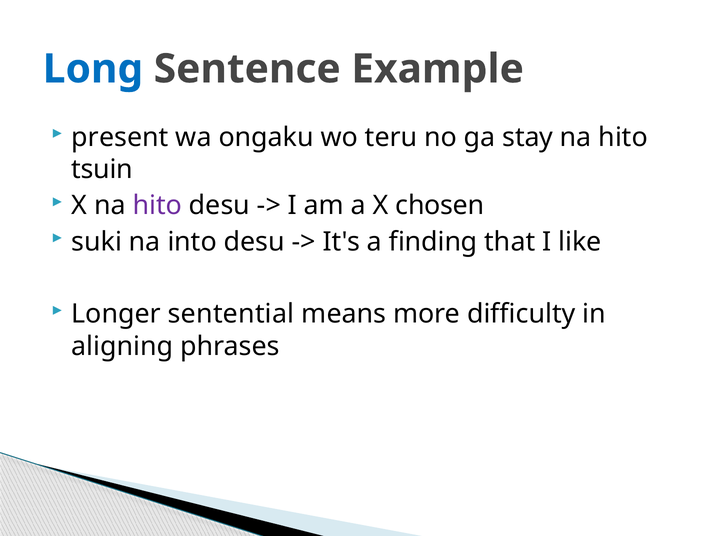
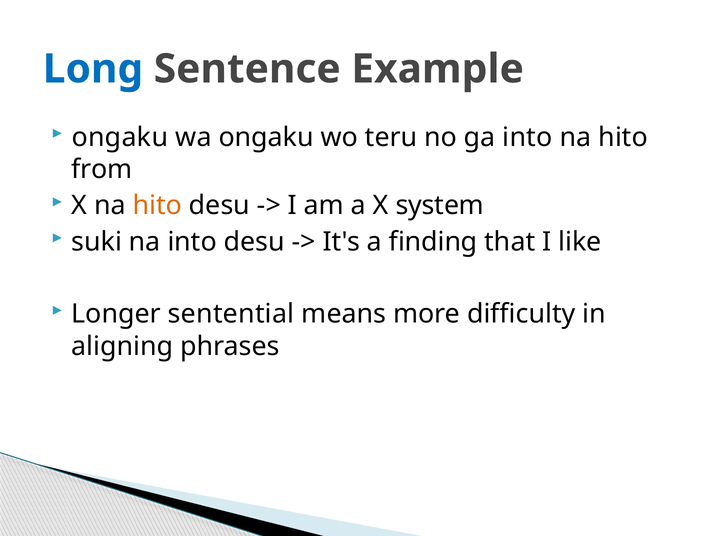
present: present -> ongaku (120, 137)
ga stay: stay -> into (528, 137)
tsuin: tsuin -> from (102, 170)
hito colour: purple -> orange (157, 206)
chosen: chosen -> system (440, 206)
